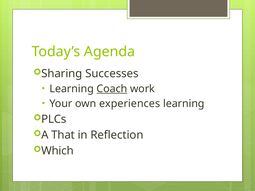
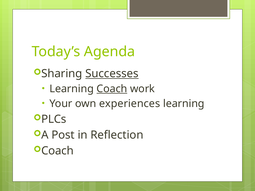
Successes underline: none -> present (112, 74)
That: That -> Post (63, 135)
Which: Which -> Coach (57, 151)
